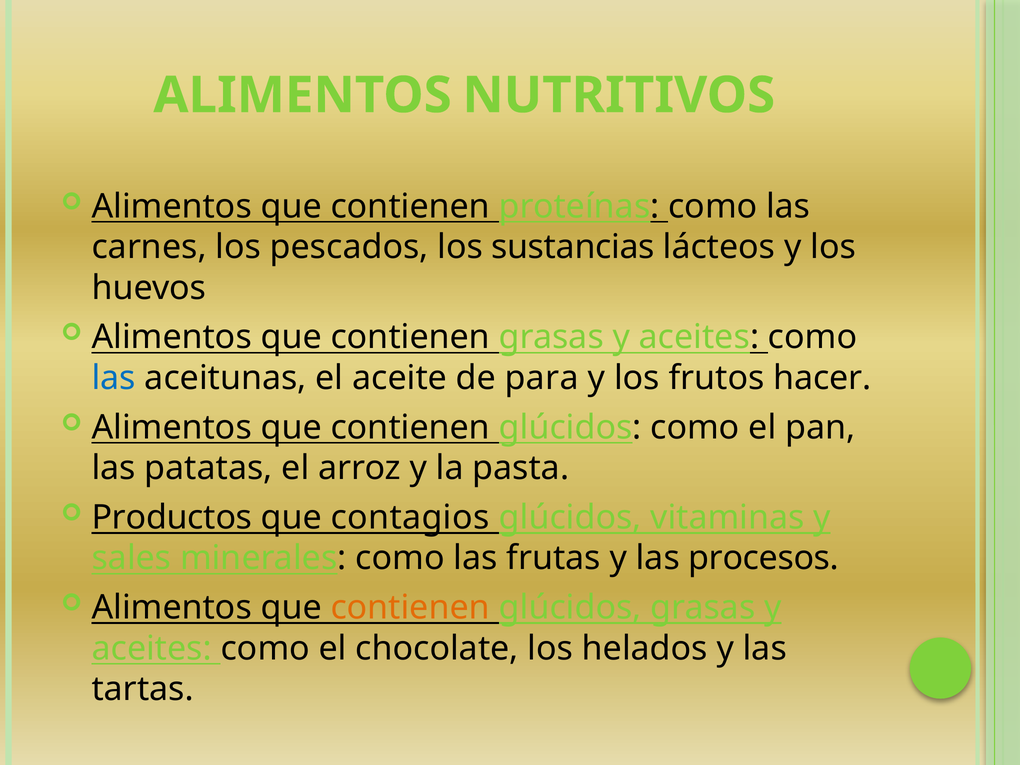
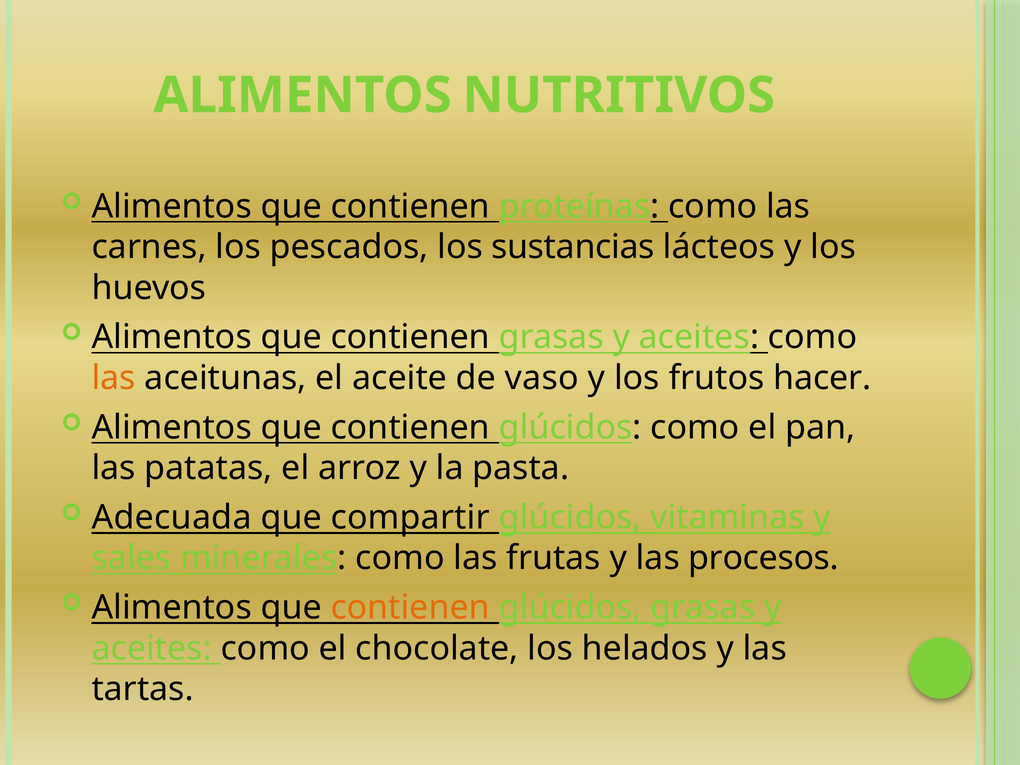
las colour: blue -> orange (114, 378)
para: para -> vaso (542, 378)
Productos: Productos -> Adecuada (172, 517)
contagios: contagios -> compartir (410, 517)
